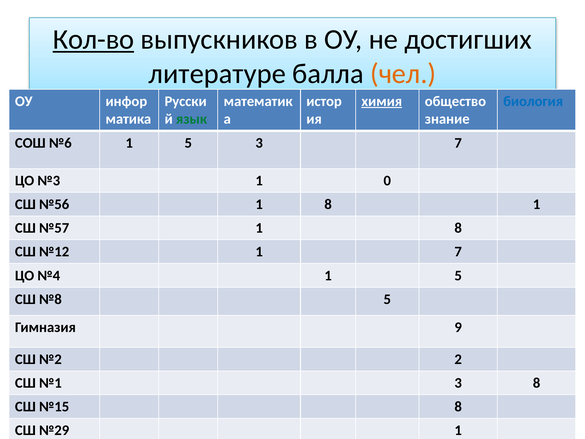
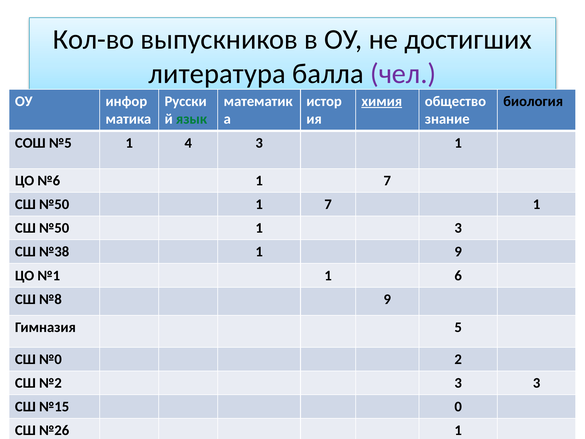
Кол-во underline: present -> none (93, 40)
литературе: литературе -> литература (217, 74)
чел colour: orange -> purple (403, 74)
биология colour: blue -> black (533, 101)
№6: №6 -> №5 (60, 143)
5: 5 -> 4 (188, 143)
3 7: 7 -> 1 (458, 143)
№3: №3 -> №6 (49, 180)
0: 0 -> 7 (387, 180)
№56: №56 -> №50 (54, 204)
8: 8 -> 7 (328, 204)
№57: №57 -> №50 (54, 228)
8: 8 -> 3 (458, 228)
№12: №12 -> №38 (54, 252)
1 7: 7 -> 9 (458, 252)
№4: №4 -> №1 (49, 275)
5: 5 -> 6 (458, 275)
№8 5: 5 -> 9 (387, 299)
9: 9 -> 5 (458, 327)
№2: №2 -> №0 (50, 359)
№1: №1 -> №2 (50, 383)
3 8: 8 -> 3 (537, 383)
№15 8: 8 -> 0 (458, 407)
№29: №29 -> №26 (54, 430)
